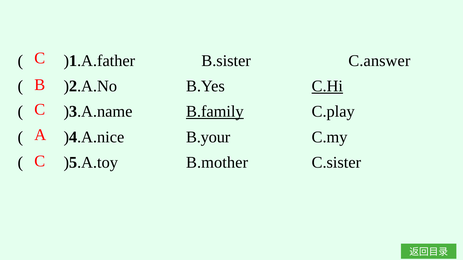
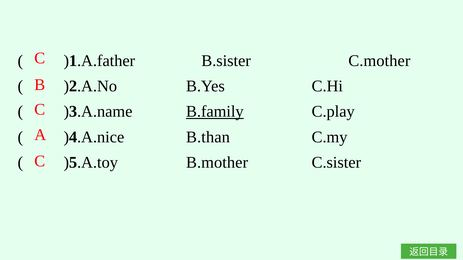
C.answer: C.answer -> C.mother (379, 61)
C.Hi underline: present -> none (327, 86)
B.your: B.your -> B.than (208, 137)
